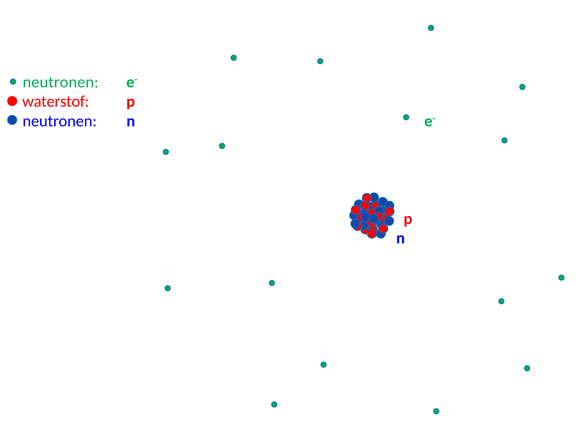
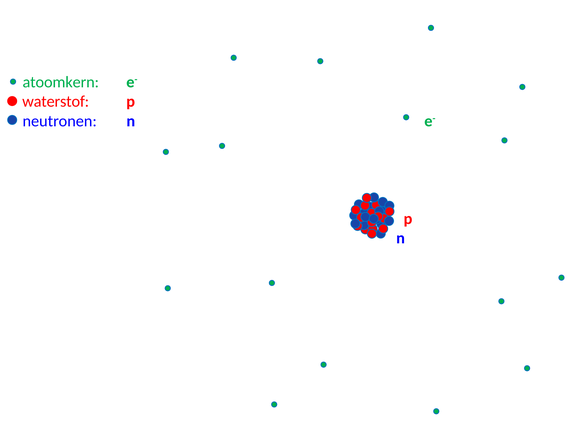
neutronen: neutronen -> atoomkern (61, 82)
